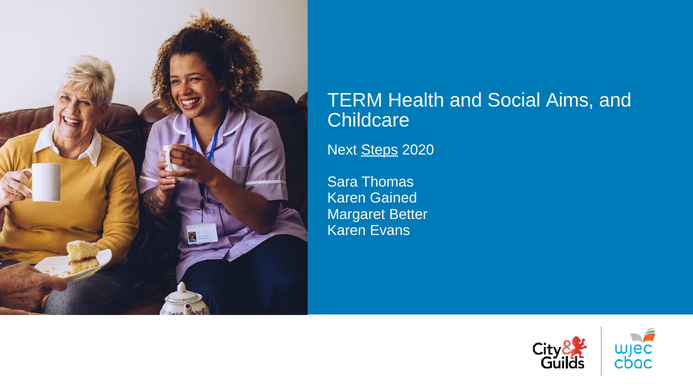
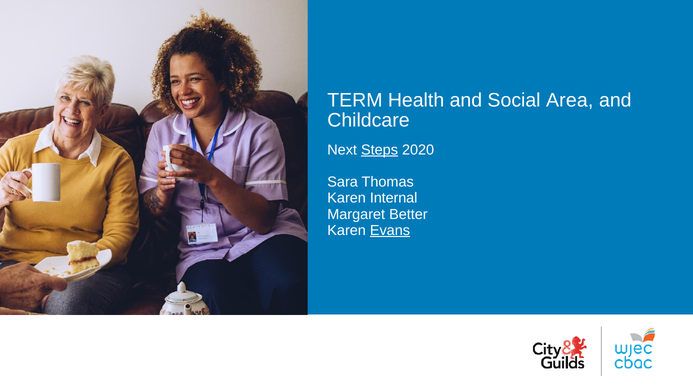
Aims: Aims -> Area (570, 100)
Gained: Gained -> Internal (394, 198)
Evans underline: none -> present (390, 230)
